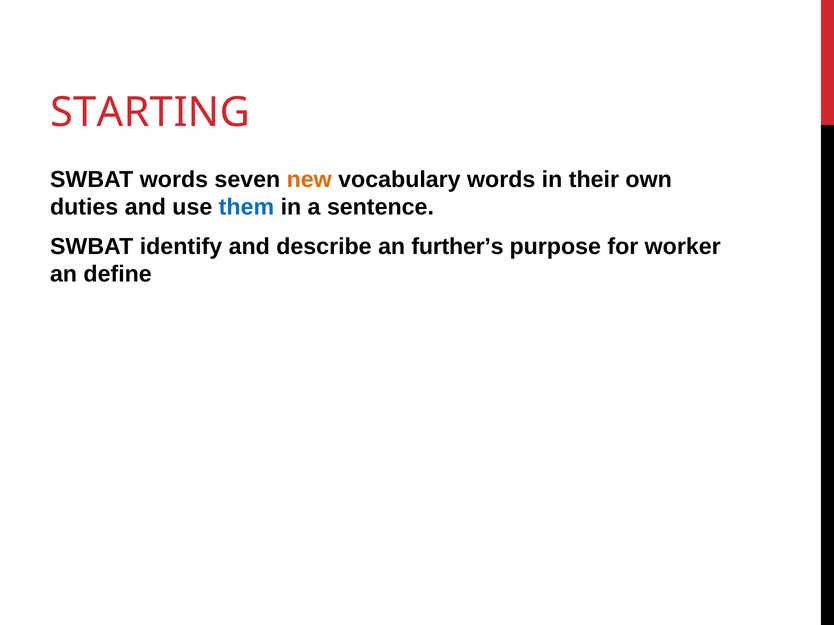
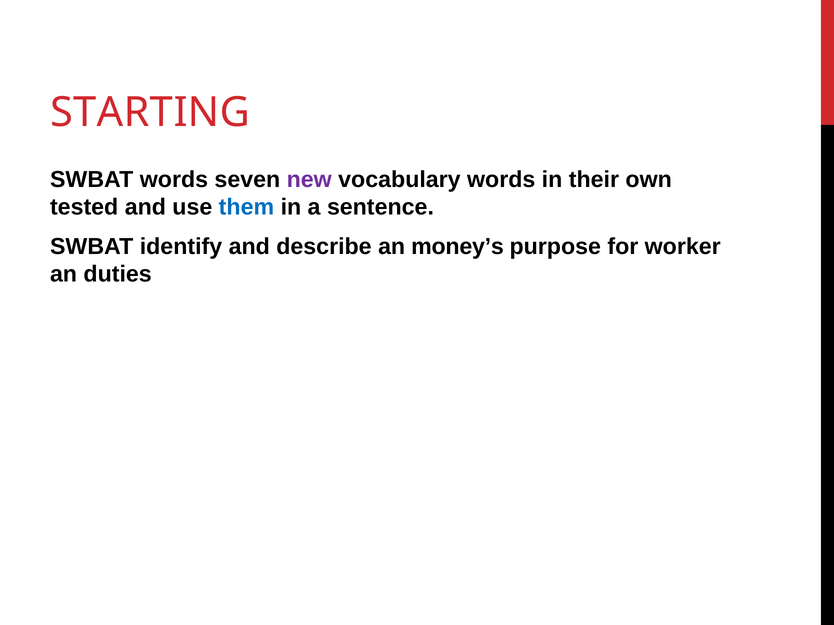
new colour: orange -> purple (309, 180)
duties: duties -> tested (84, 207)
further’s: further’s -> money’s (457, 247)
define: define -> duties (118, 275)
